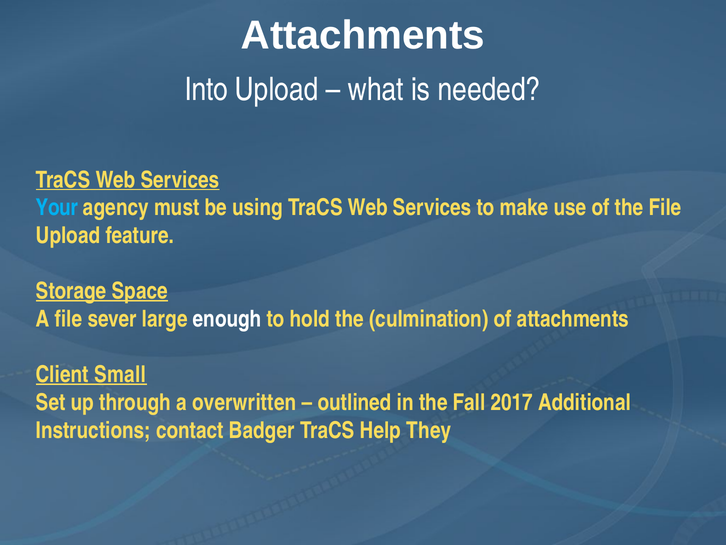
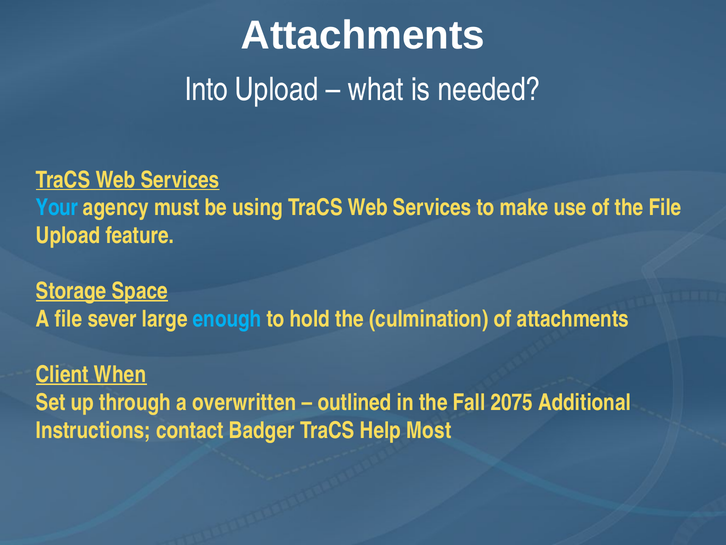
enough colour: white -> light blue (227, 319)
Small: Small -> When (120, 374)
2017: 2017 -> 2075 (512, 402)
They: They -> Most (429, 430)
